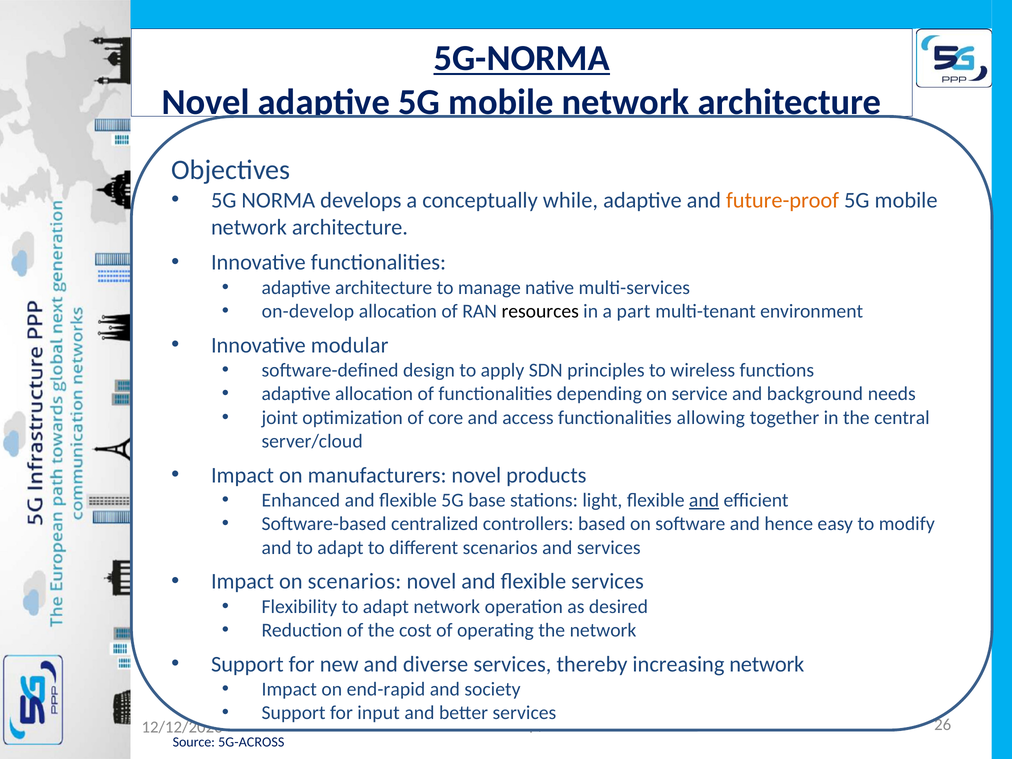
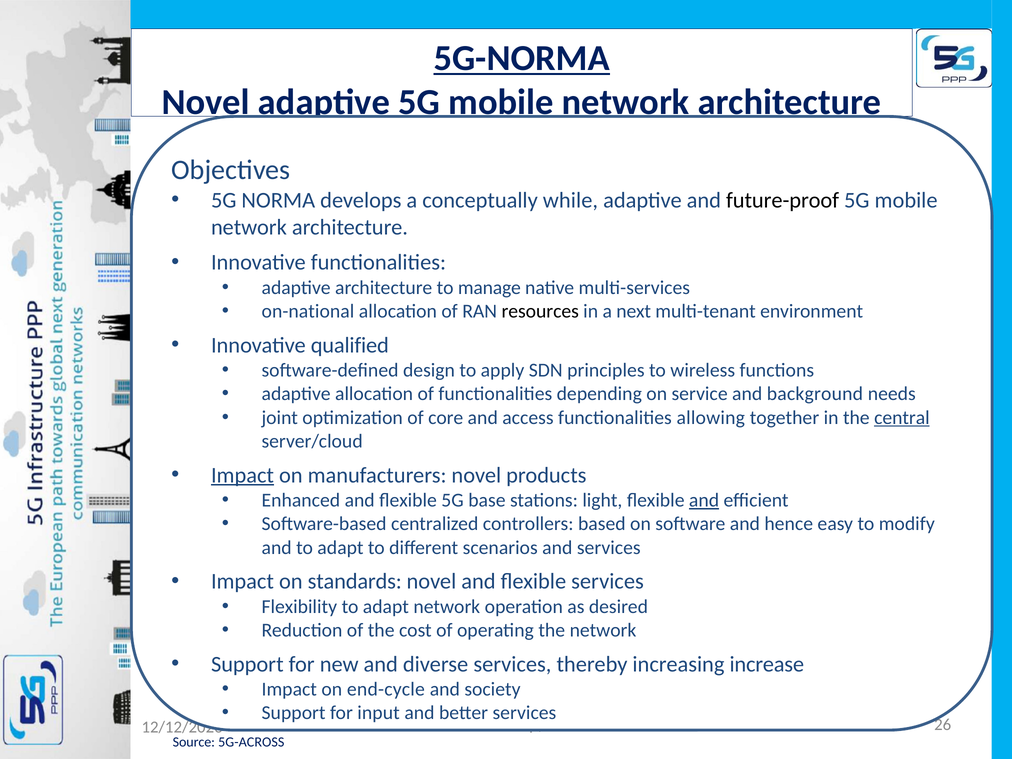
future-proof colour: orange -> black (783, 200)
on-develop: on-develop -> on-national (308, 311)
part: part -> next (634, 311)
modular: modular -> qualified (350, 345)
central underline: none -> present (902, 418)
Impact underline: none -> present (242, 475)
on scenarios: scenarios -> standards (355, 581)
increasing network: network -> increase (767, 664)
end-rapid: end-rapid -> end-cycle (386, 689)
